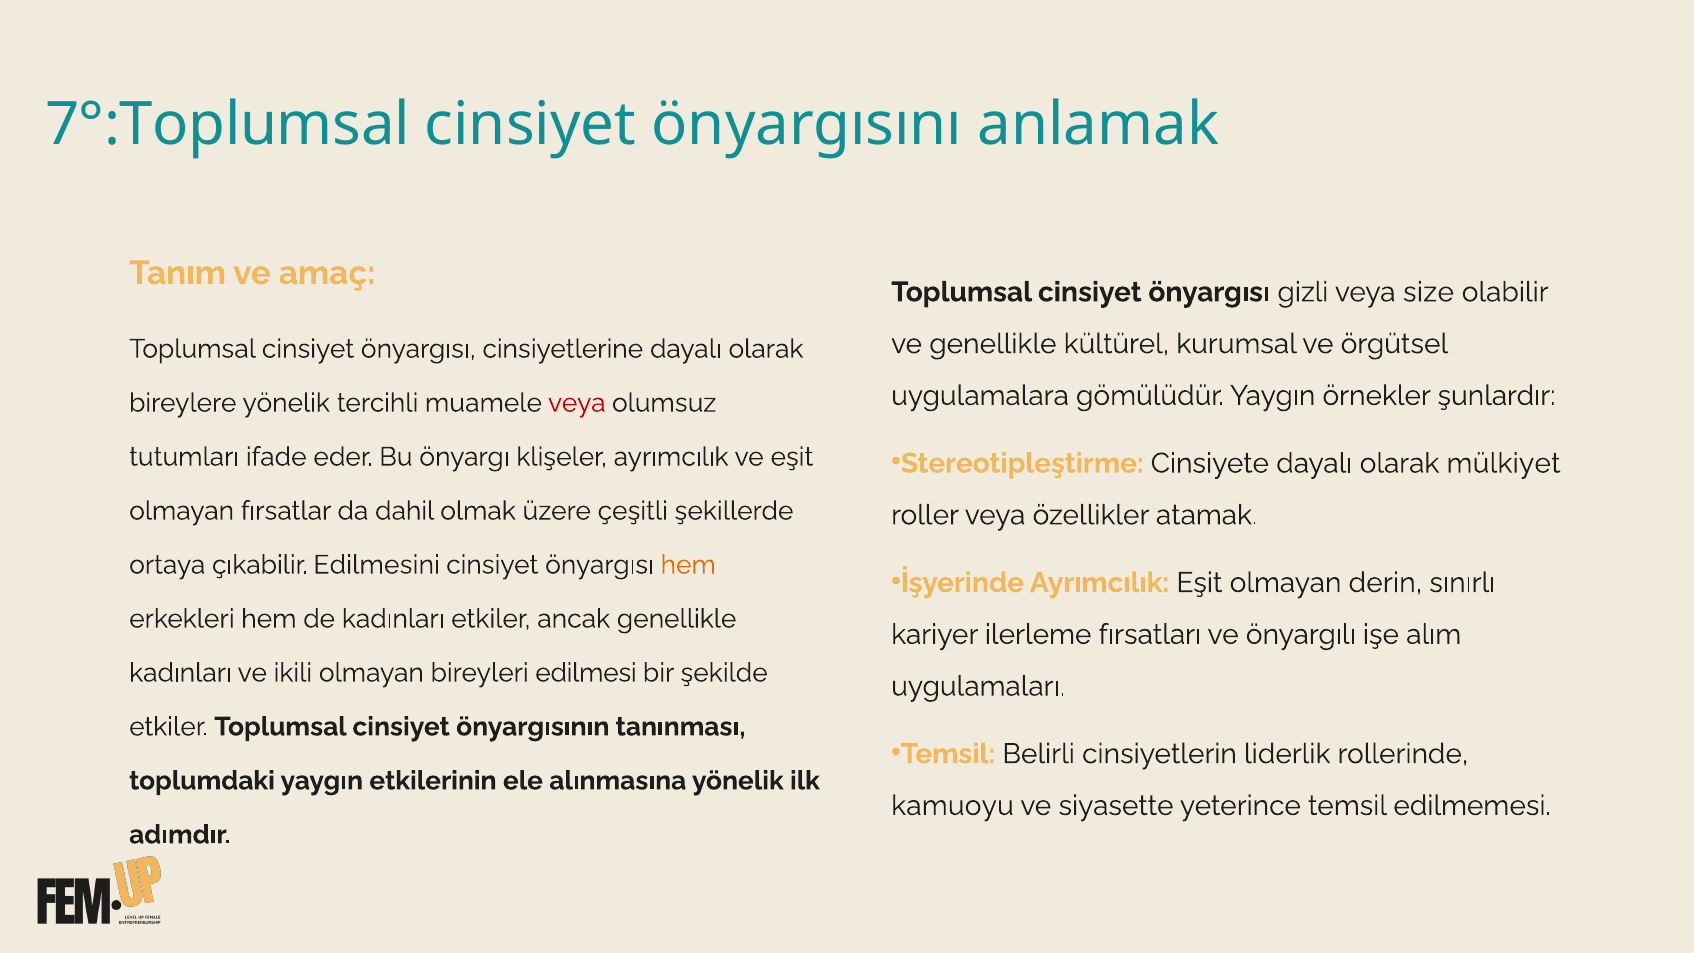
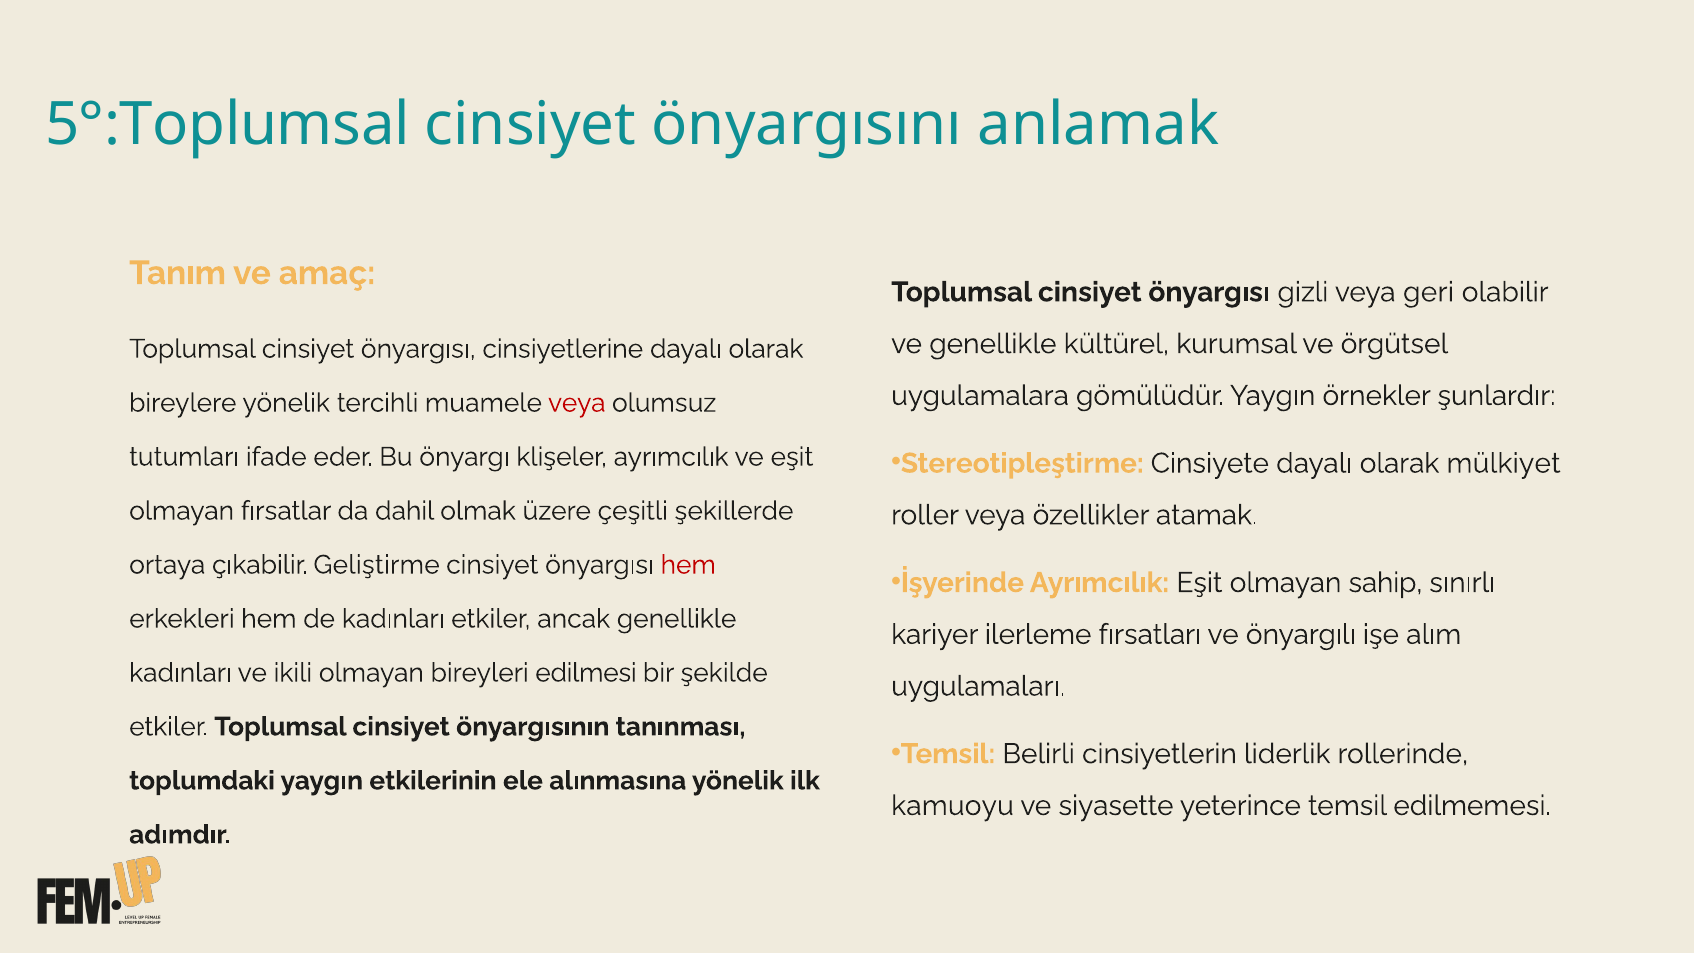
7°:Toplumsal: 7°:Toplumsal -> 5°:Toplumsal (227, 124)
size: size -> geri (1428, 292)
Edilmesini: Edilmesini -> Geliştirme (377, 565)
hem colour: orange -> red (688, 565)
derin: derin -> sahip (1386, 583)
